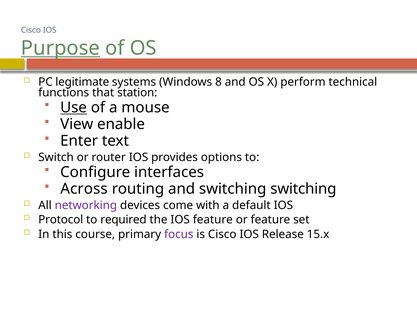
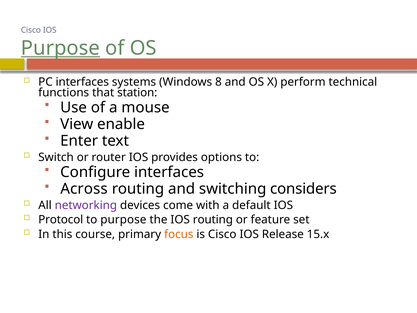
PC legitimate: legitimate -> interfaces (82, 82)
Use underline: present -> none (74, 107)
switching switching: switching -> considers (303, 189)
to required: required -> purpose (123, 220)
IOS feature: feature -> routing (213, 220)
focus colour: purple -> orange (179, 234)
